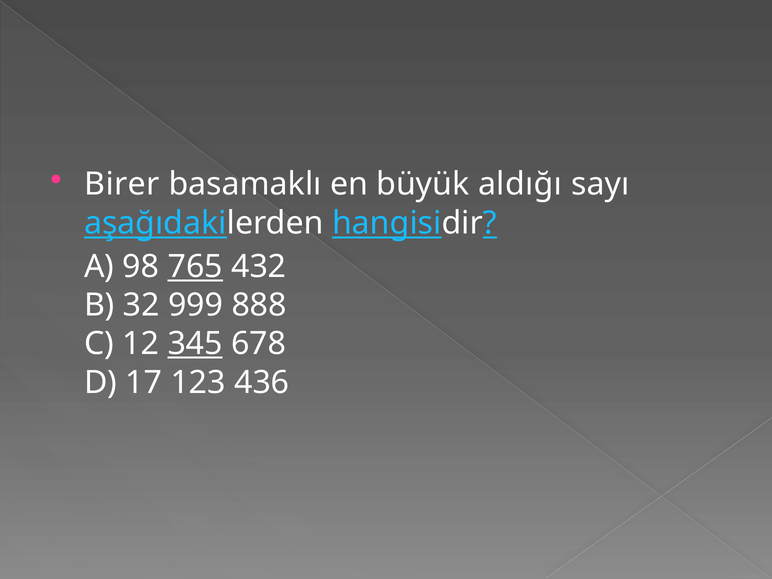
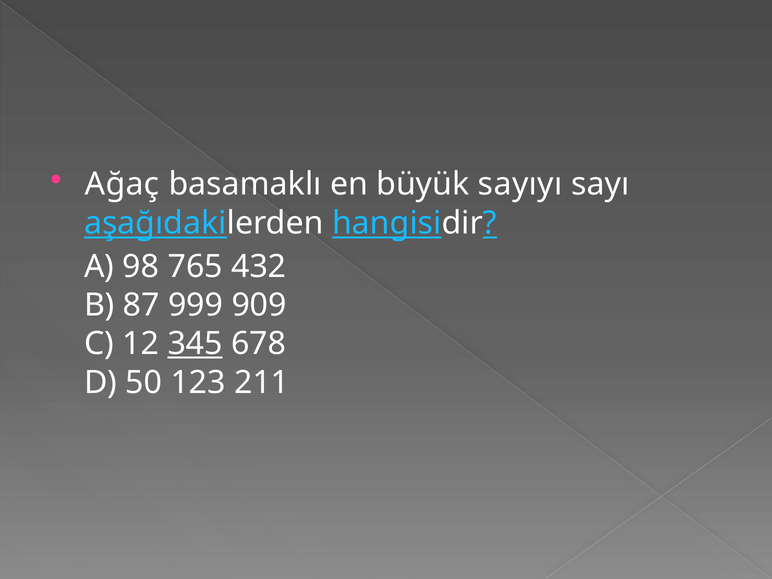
Birer: Birer -> Ağaç (122, 184)
aldığı: aldığı -> sayıyı (520, 184)
765 underline: present -> none (195, 267)
32: 32 -> 87 (141, 305)
888: 888 -> 909 (259, 305)
17: 17 -> 50 (144, 382)
436: 436 -> 211 (262, 382)
